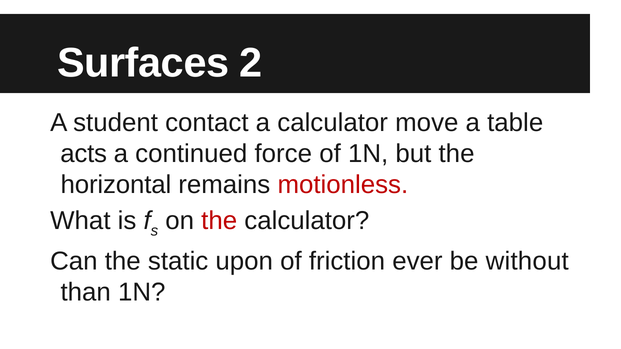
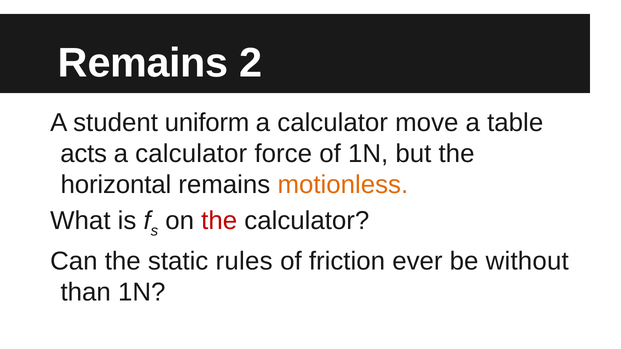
Surfaces: Surfaces -> Remains (143, 63)
contact: contact -> uniform (207, 123)
continued: continued -> calculator (191, 154)
motionless colour: red -> orange (343, 185)
upon: upon -> rules (244, 262)
